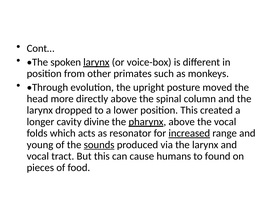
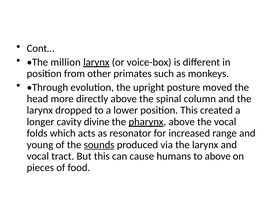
spoken: spoken -> million (66, 62)
increased underline: present -> none (189, 134)
to found: found -> above (218, 157)
